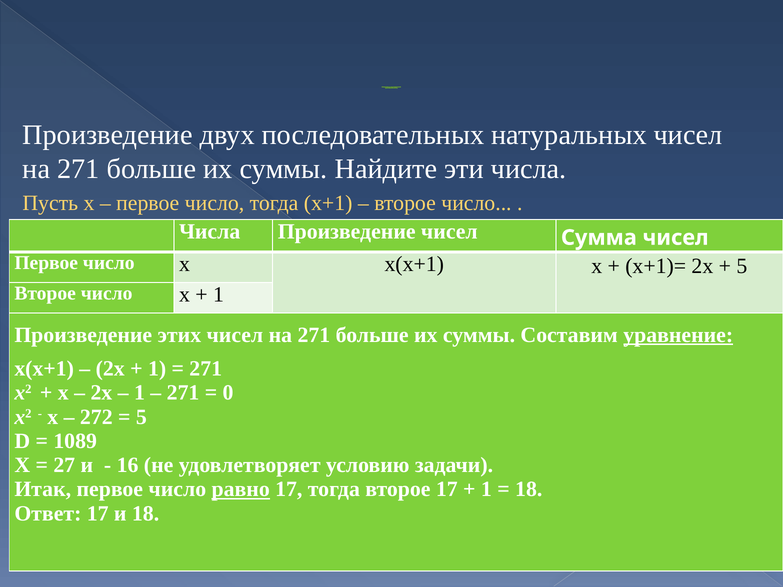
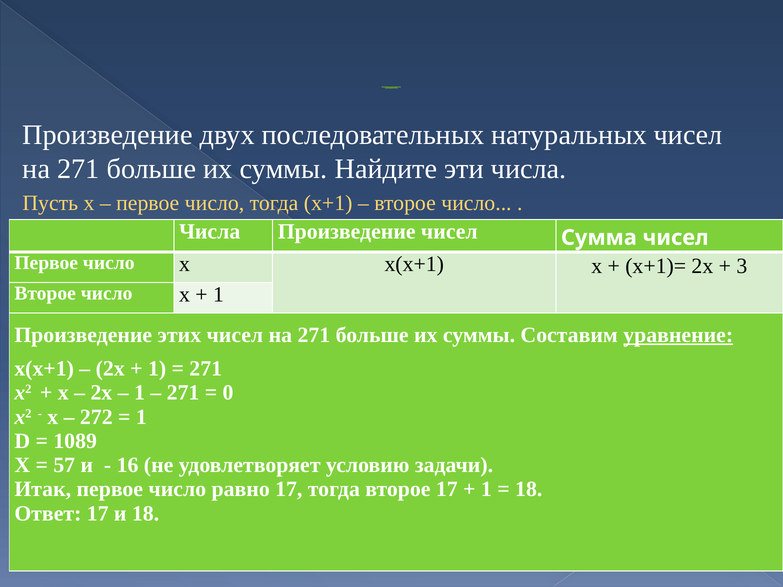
5: 5 -> 3 (742, 266)
5: 5 -> 1 (141, 417)
27: 27 -> 57 (64, 465)
равно underline: present -> none (241, 489)
